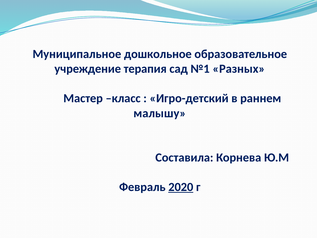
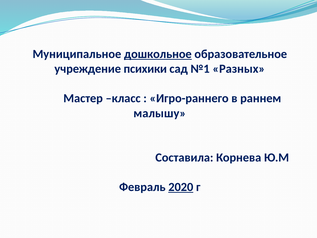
дошкольное underline: none -> present (158, 54)
терапия: терапия -> психики (145, 69)
Игро-детский: Игро-детский -> Игро-раннего (189, 98)
